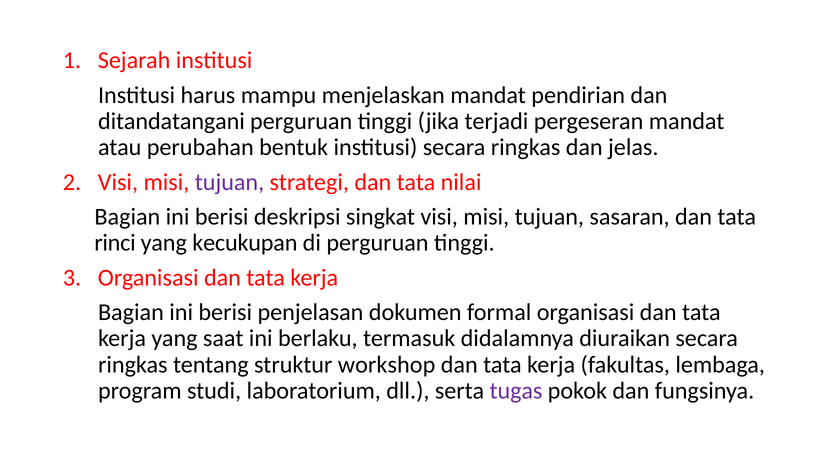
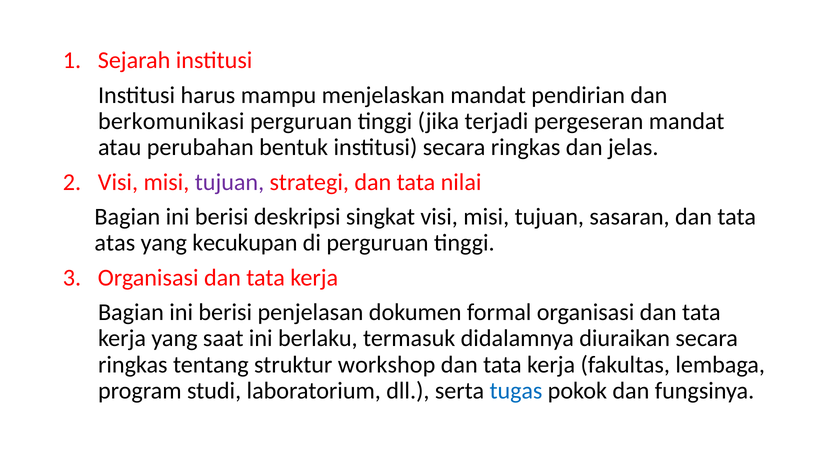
ditandatangani: ditandatangani -> berkomunikasi (171, 121)
rinci: rinci -> atas (115, 243)
tugas colour: purple -> blue (516, 391)
